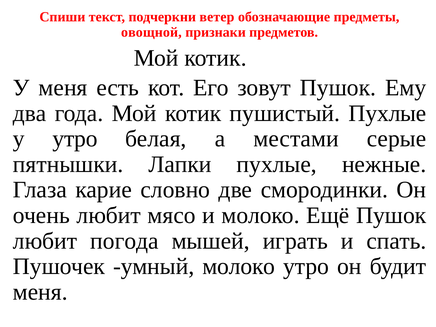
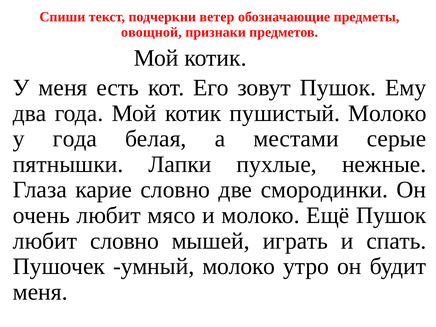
пушистый Пухлые: Пухлые -> Молоко (388, 113)
у утро: утро -> года (75, 139)
любит погода: погода -> словно (125, 241)
